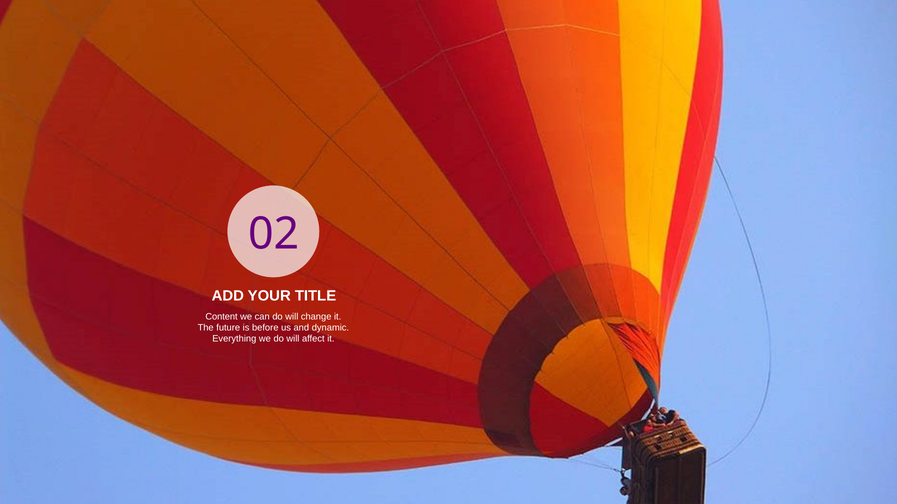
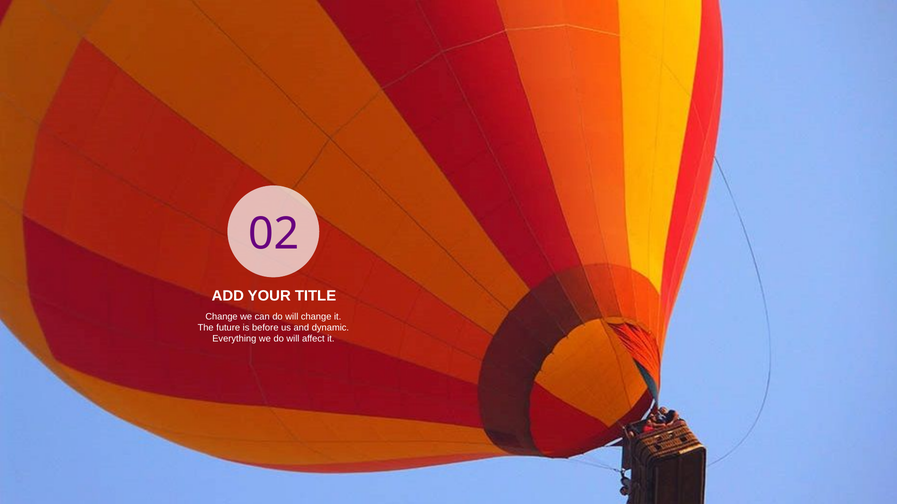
Content: Content -> Change (222, 317)
